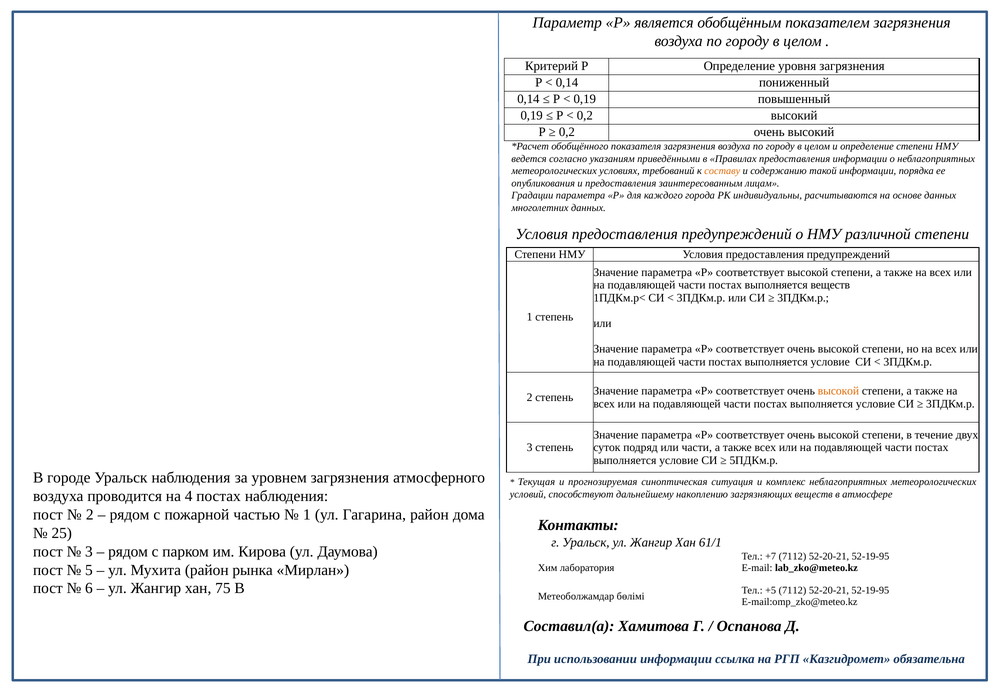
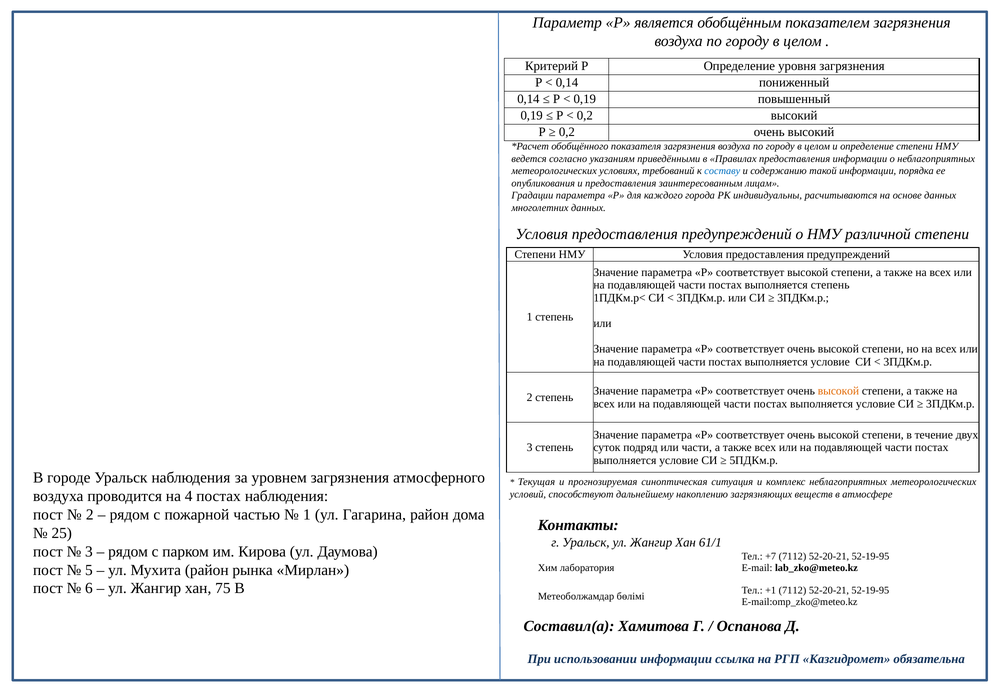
составу colour: orange -> blue (722, 171)
выполняется веществ: веществ -> степень (830, 285)
+5: +5 -> +1 (771, 591)
